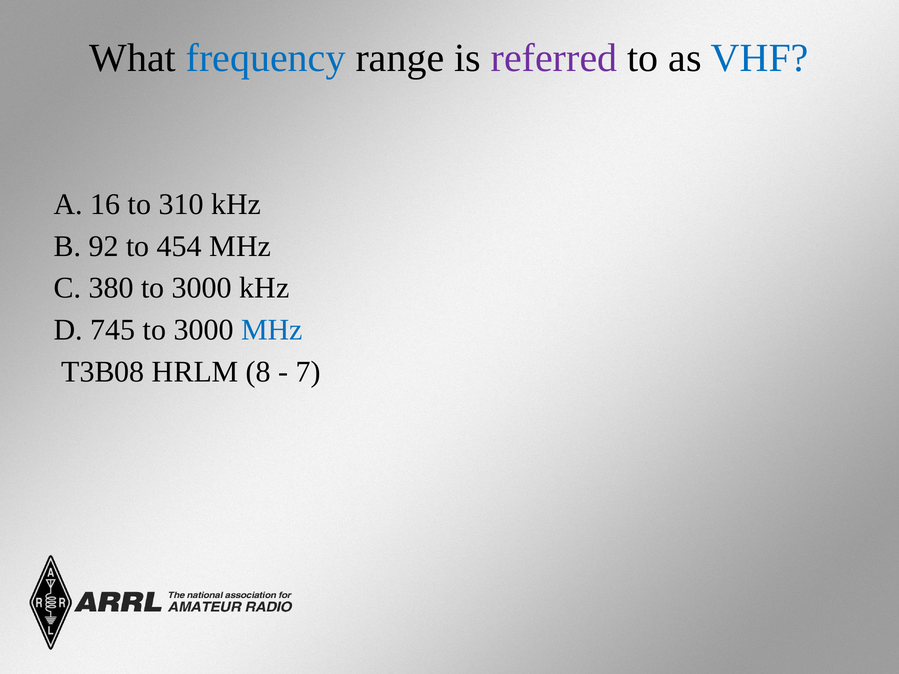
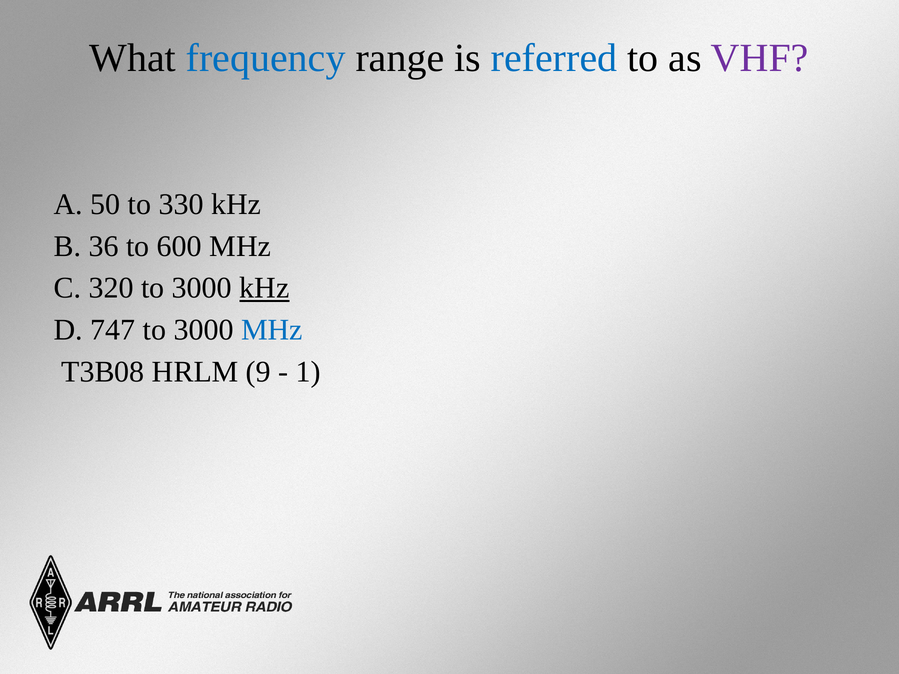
referred colour: purple -> blue (554, 58)
VHF colour: blue -> purple (760, 58)
16: 16 -> 50 (105, 204)
310: 310 -> 330 (181, 204)
92: 92 -> 36 (104, 246)
454: 454 -> 600 (179, 246)
380: 380 -> 320 (111, 288)
kHz underline: none -> present (264, 288)
745: 745 -> 747 (113, 330)
8: 8 -> 9 (258, 372)
7: 7 -> 1 (308, 372)
